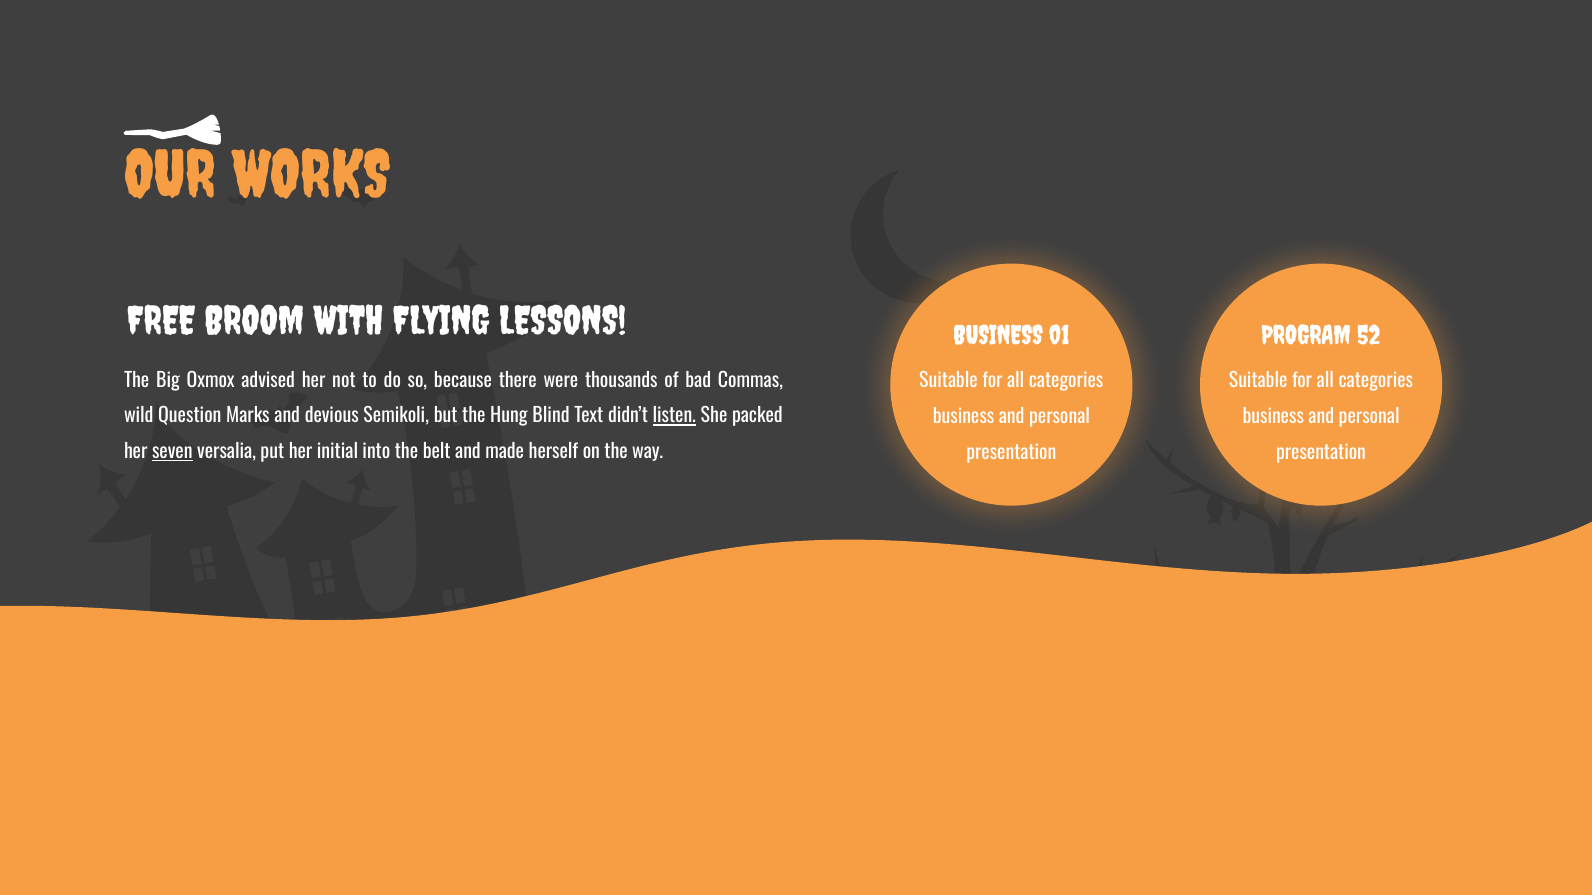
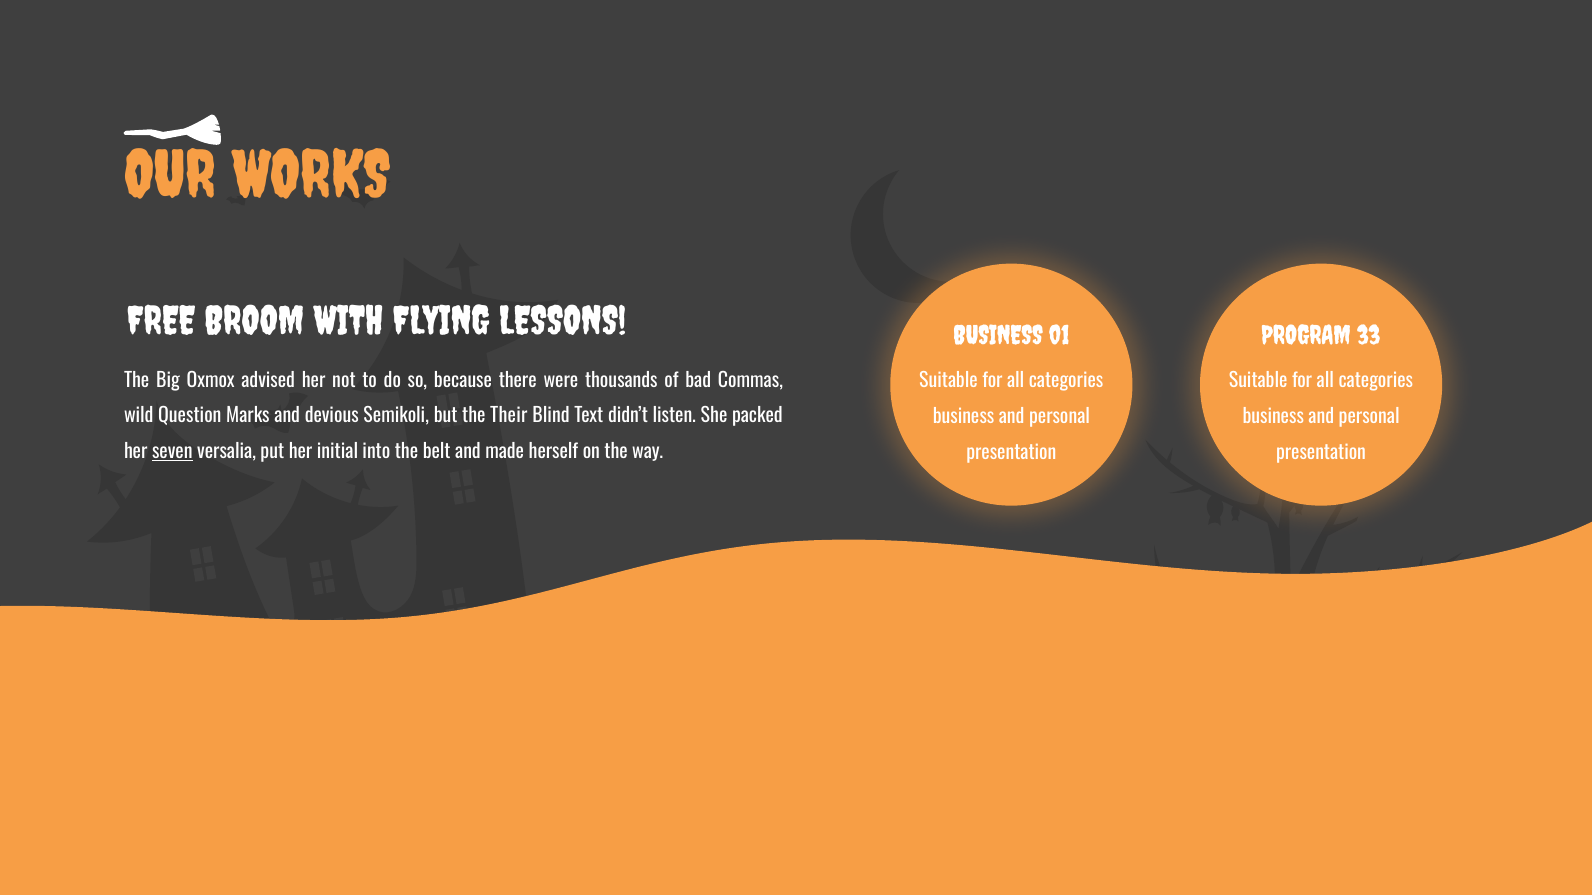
52: 52 -> 33 (1369, 335)
Hung: Hung -> Their (509, 417)
listen underline: present -> none (674, 417)
